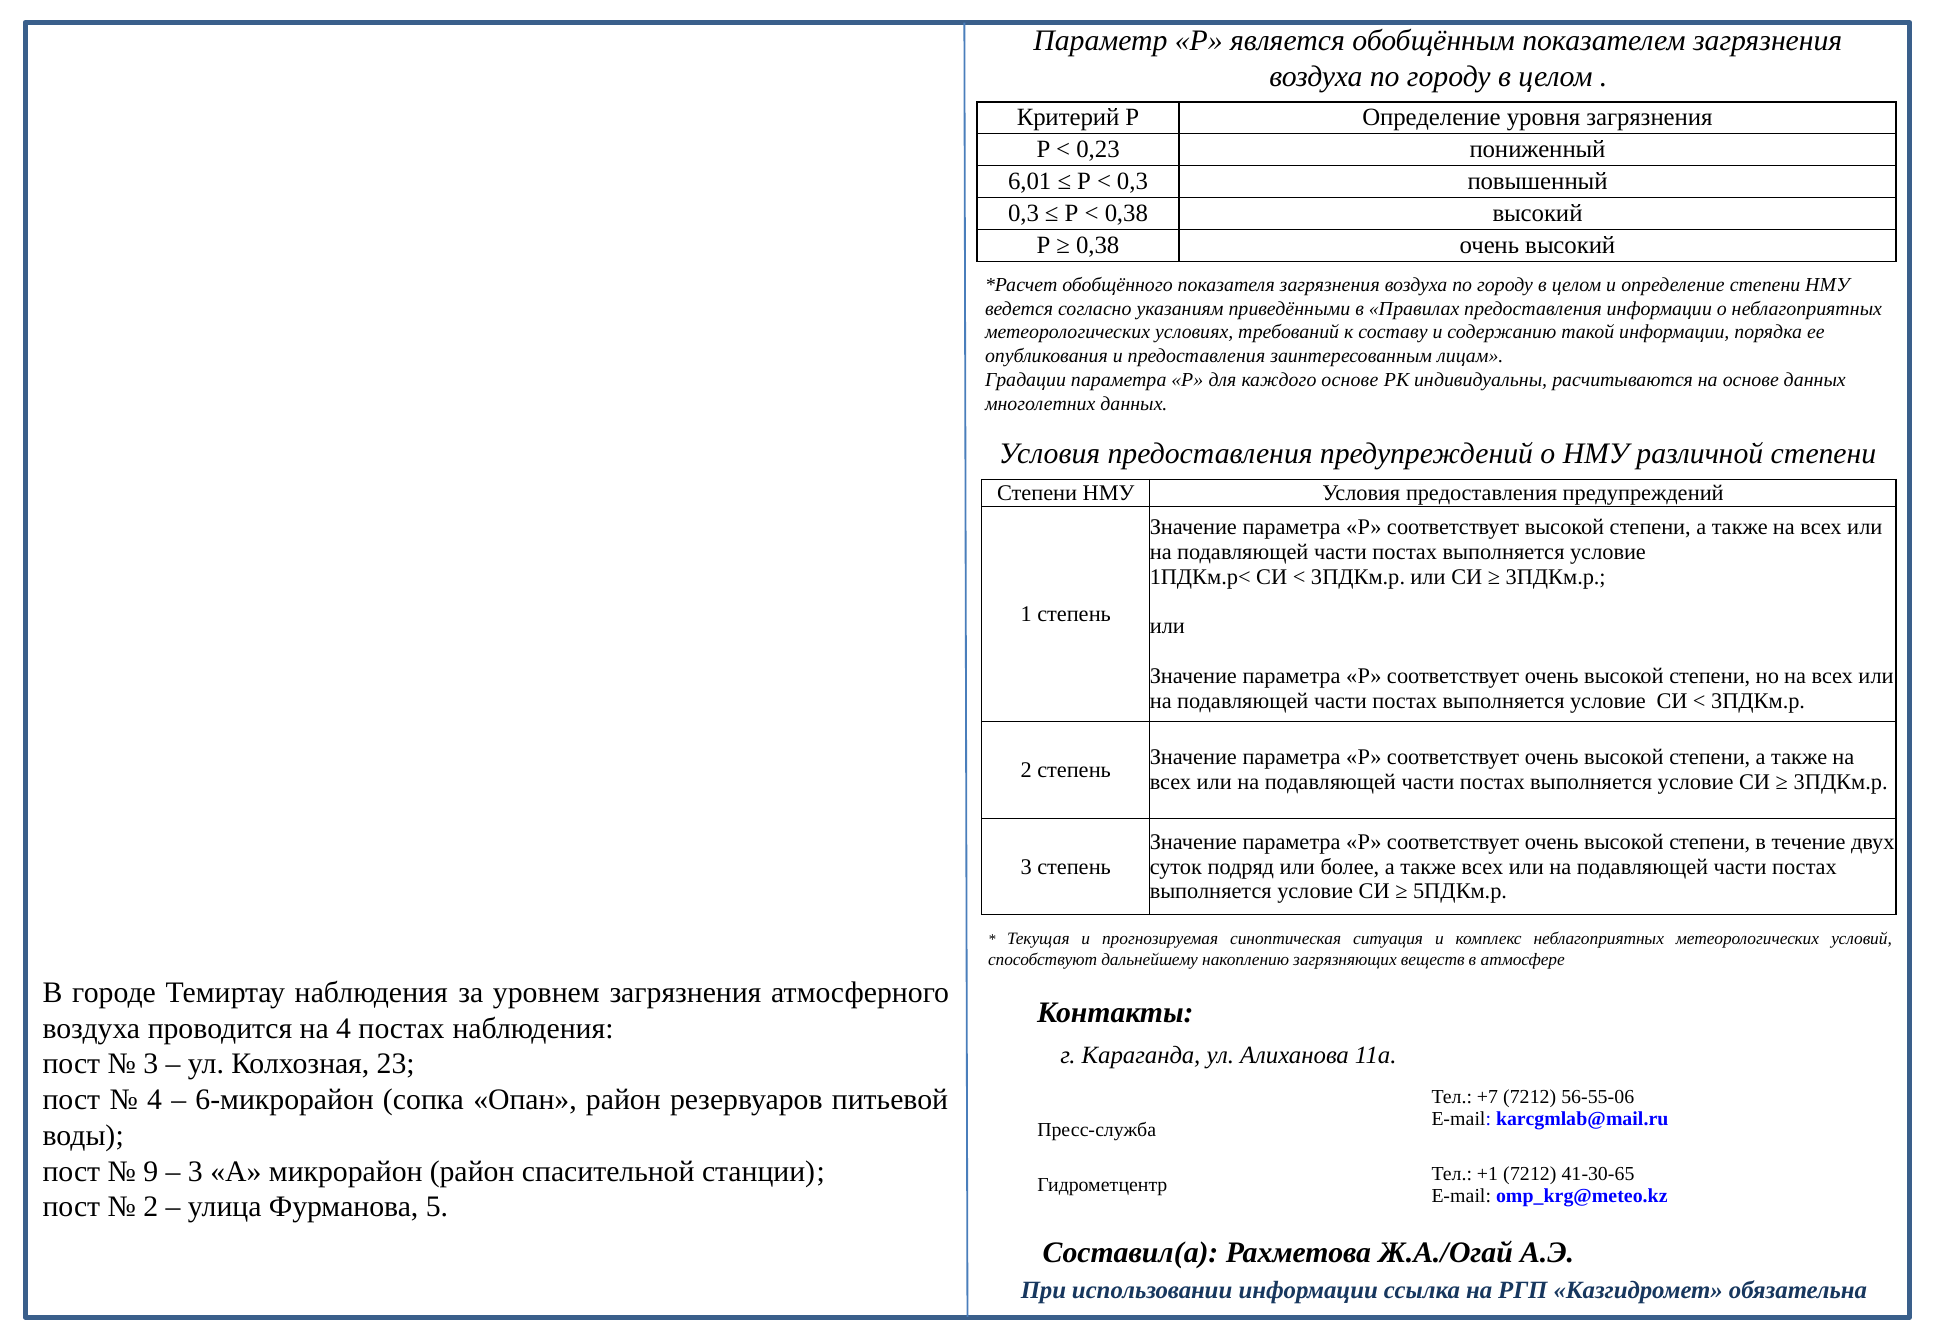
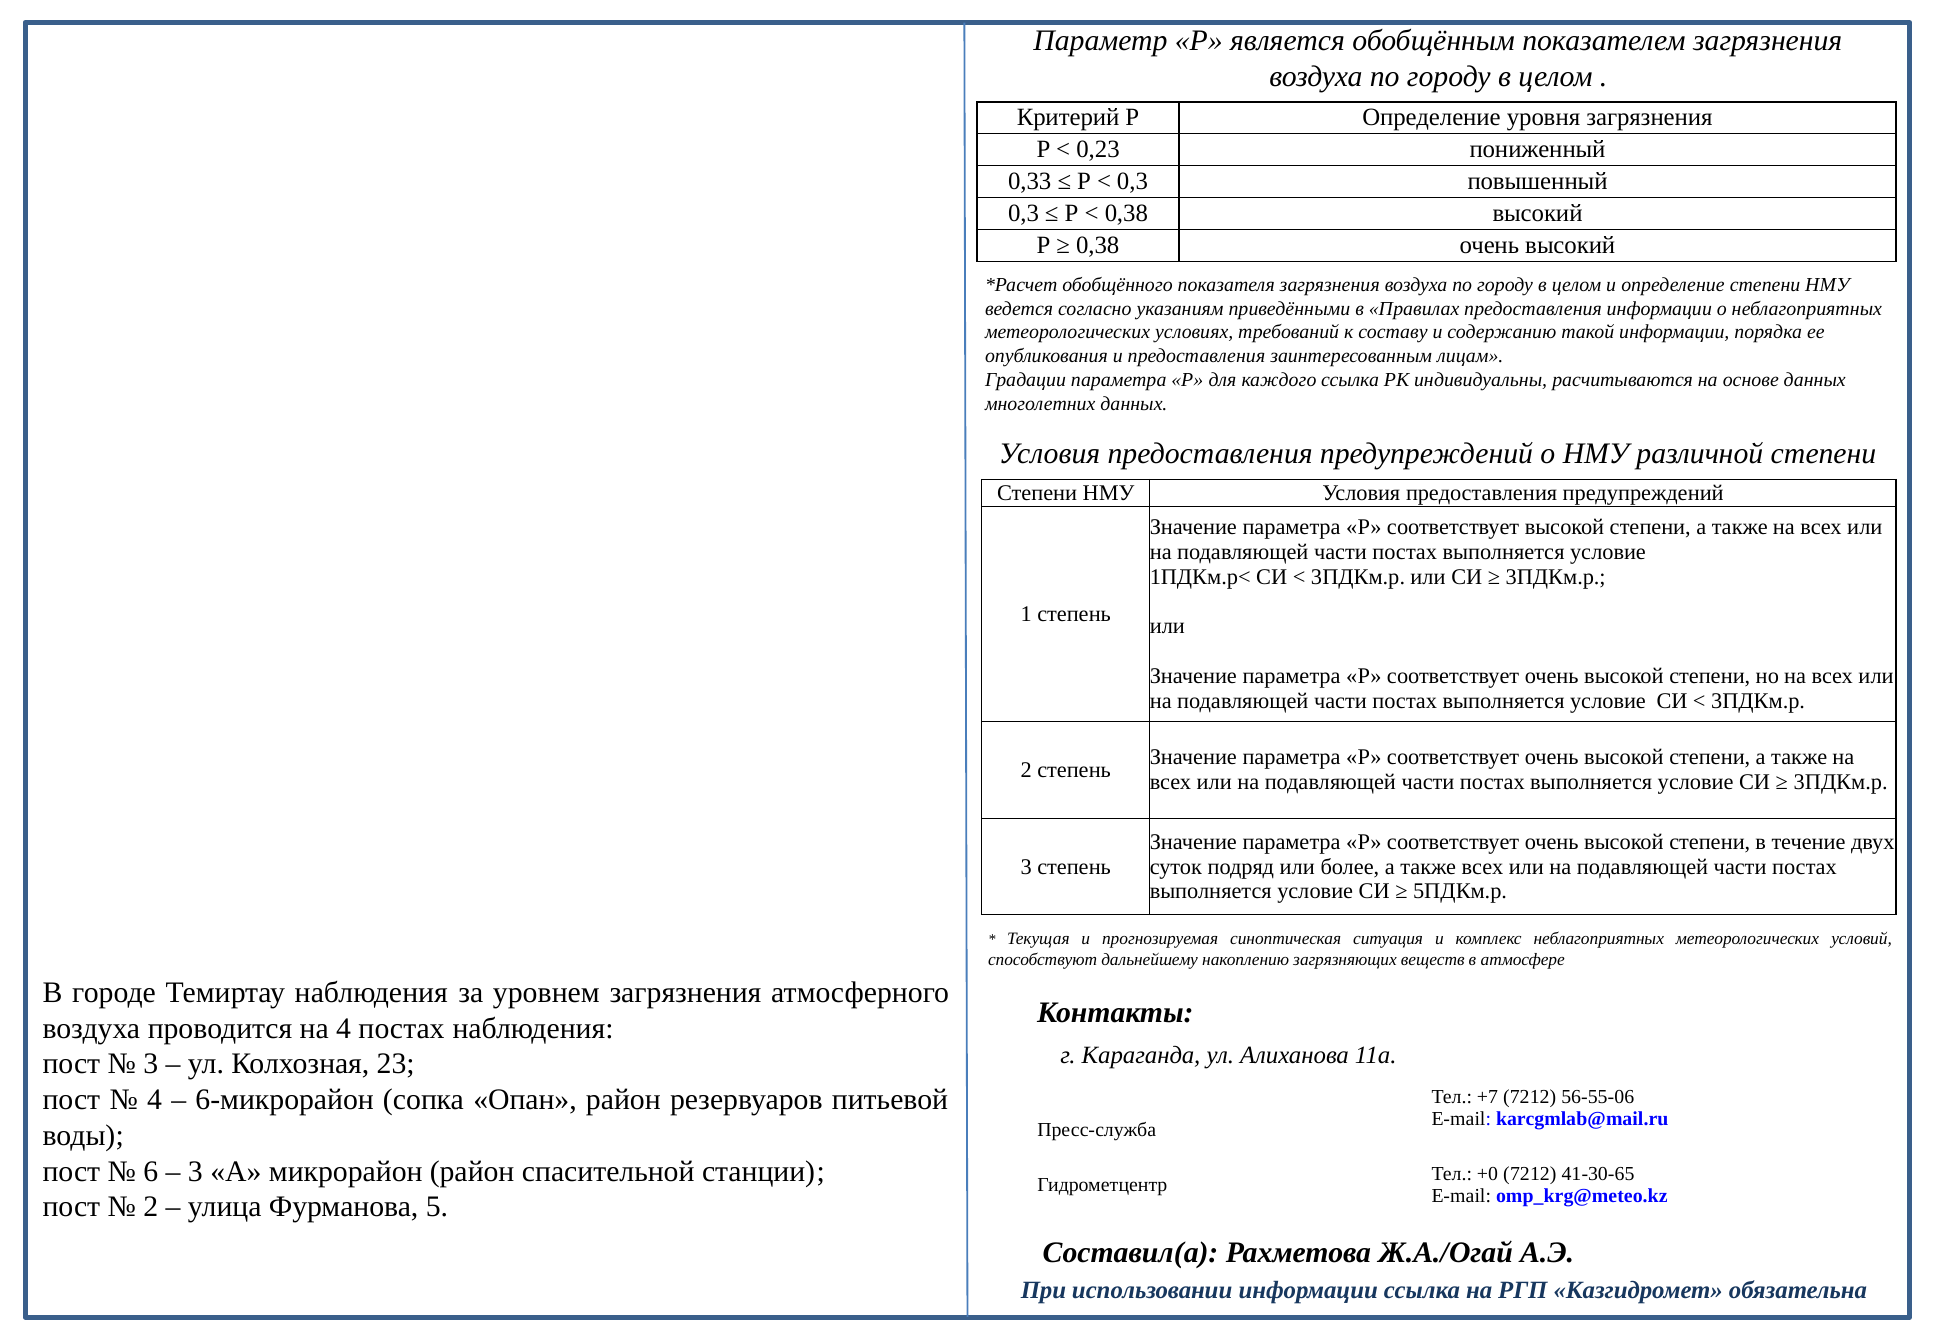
6,01: 6,01 -> 0,33 (1030, 182)
каждого основе: основе -> ссылка (1350, 380)
9: 9 -> 6 (151, 1171)
+1: +1 -> +0 (1488, 1174)
